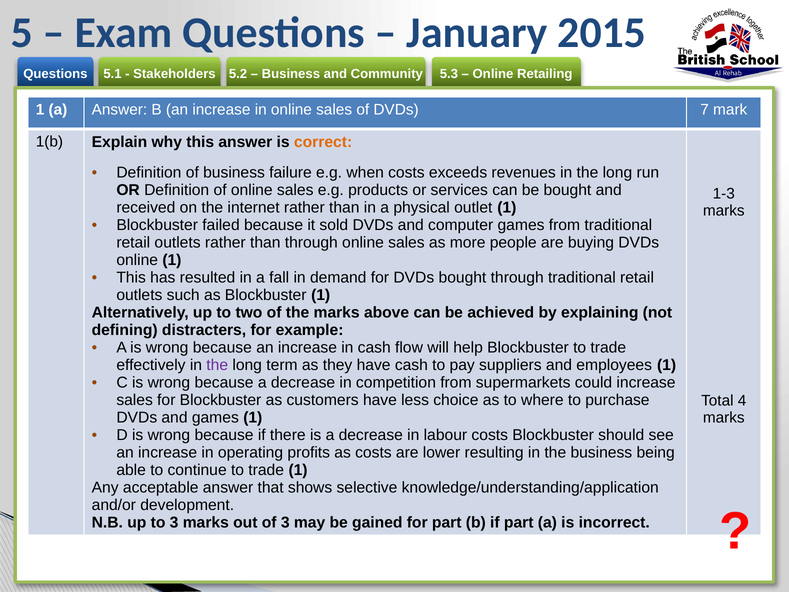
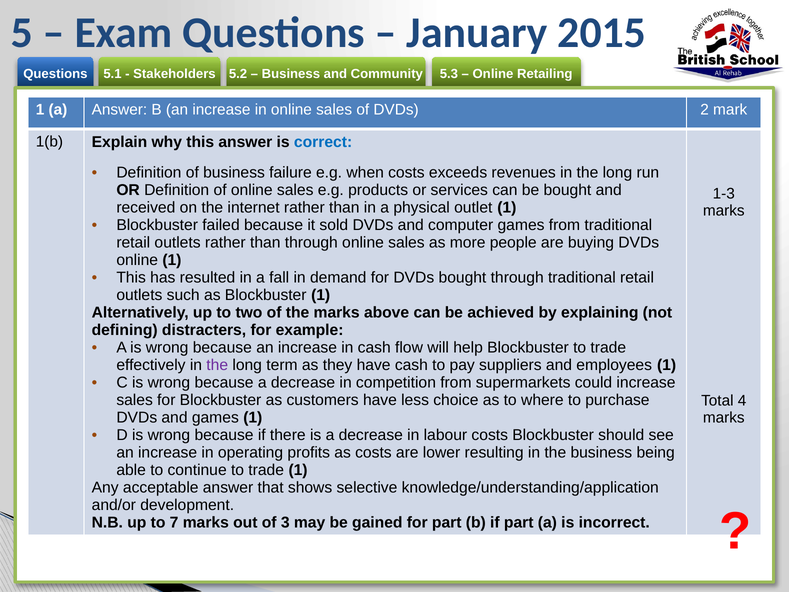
7: 7 -> 2 (705, 110)
correct colour: orange -> blue (323, 142)
to 3: 3 -> 7 (174, 522)
